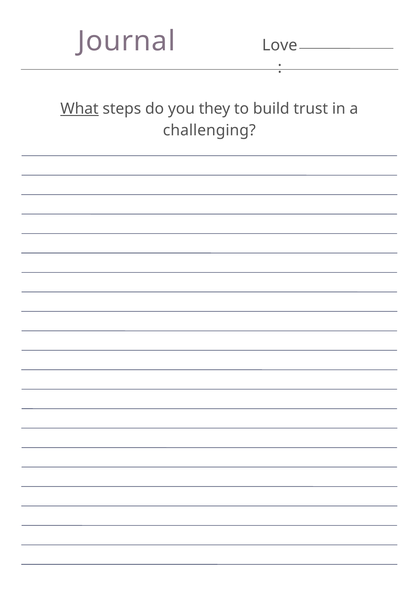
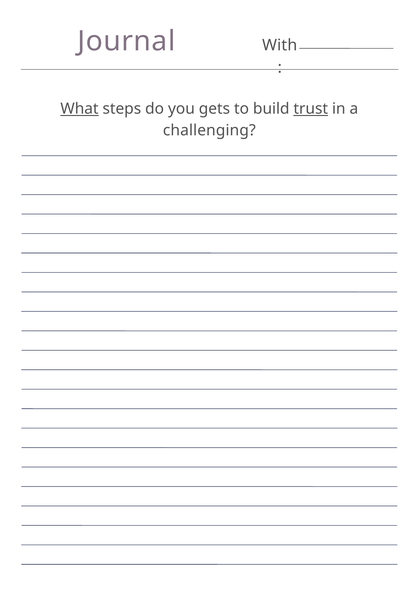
Love: Love -> With (280, 45)
they: they -> gets (214, 109)
trust underline: none -> present (311, 109)
